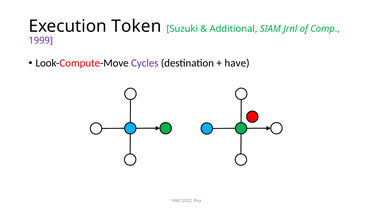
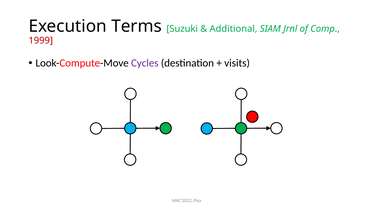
Token: Token -> Terms (137, 26)
1999 colour: purple -> red (41, 41)
have: have -> visits (237, 63)
